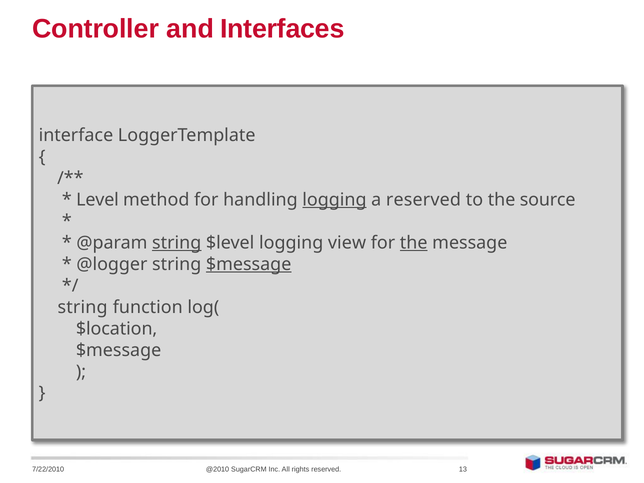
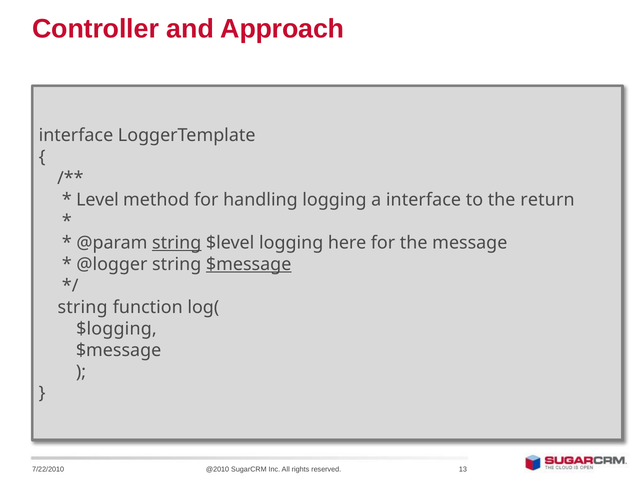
Interfaces: Interfaces -> Approach (282, 29)
logging underline: present -> none (334, 200)
a reserved: reserved -> interface (423, 200)
source: source -> return (548, 200)
view: view -> here (347, 243)
the underline: present -> none (414, 243)
$location: $location -> $logging (116, 329)
